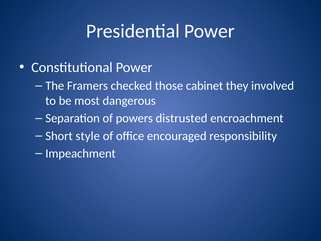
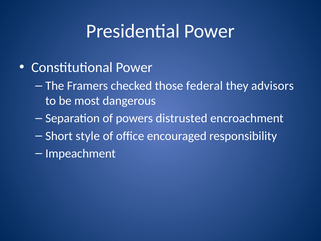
cabinet: cabinet -> federal (204, 86)
involved: involved -> advisors (273, 86)
